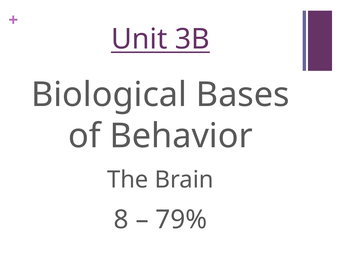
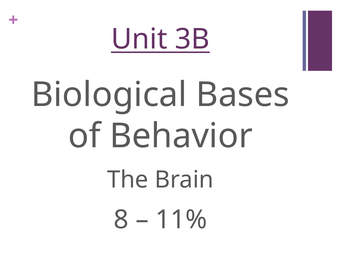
79%: 79% -> 11% (181, 219)
